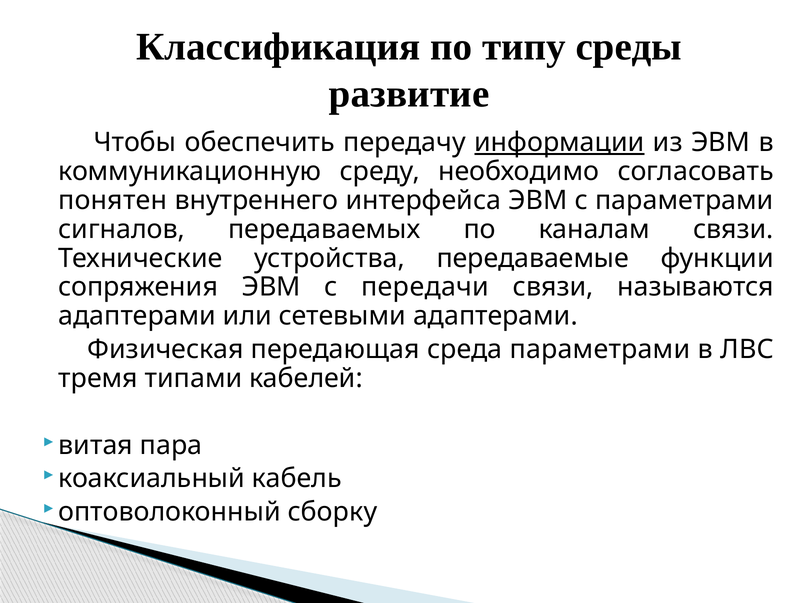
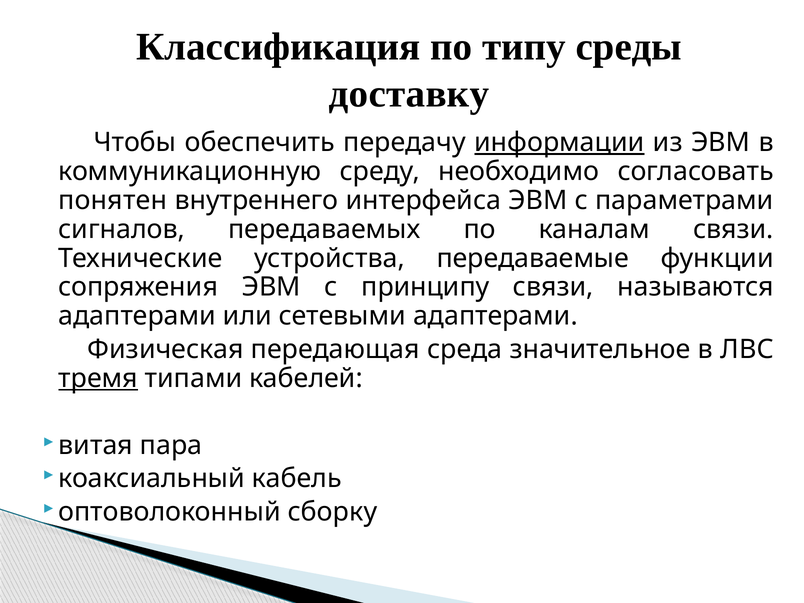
развитие: развитие -> доставку (409, 94)
передачи: передачи -> принципу (425, 287)
среда параметрами: параметрами -> значительное (600, 349)
тремя underline: none -> present (98, 378)
